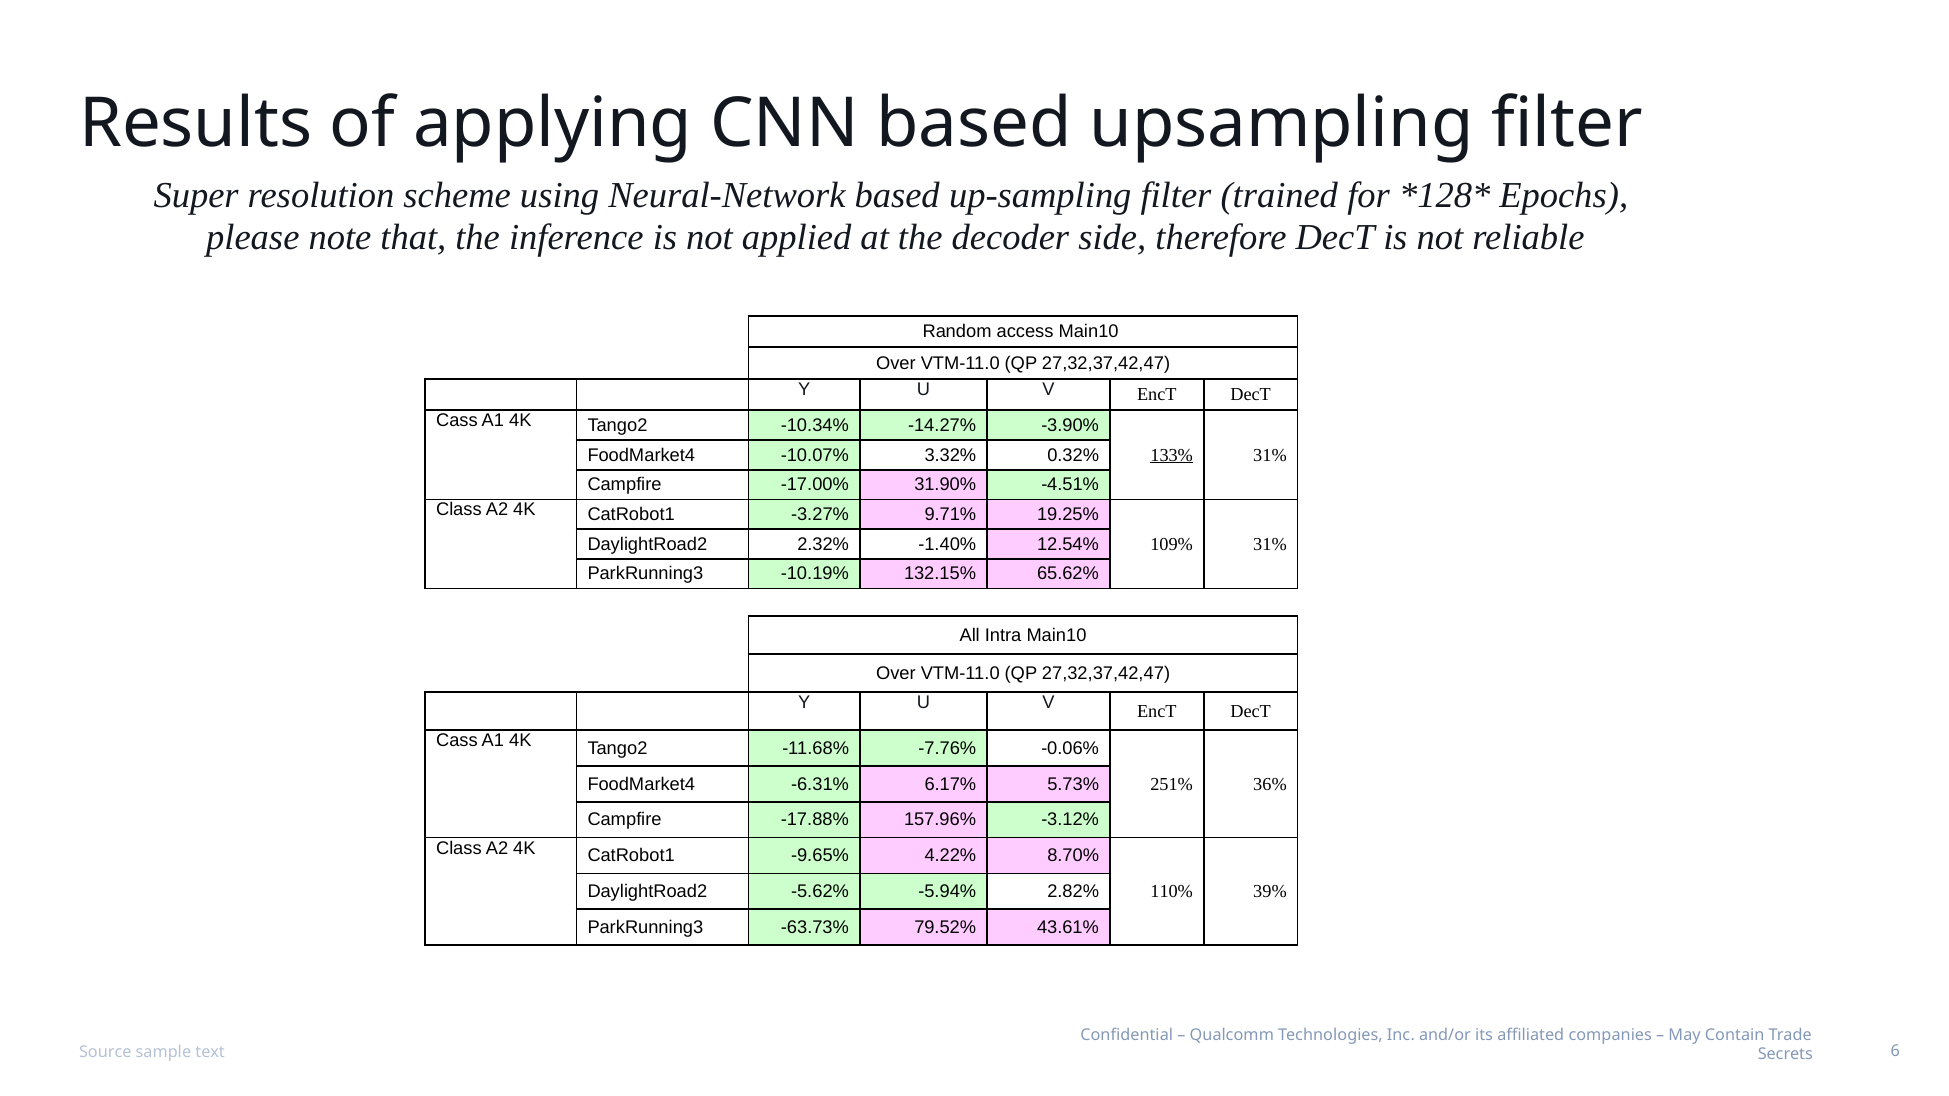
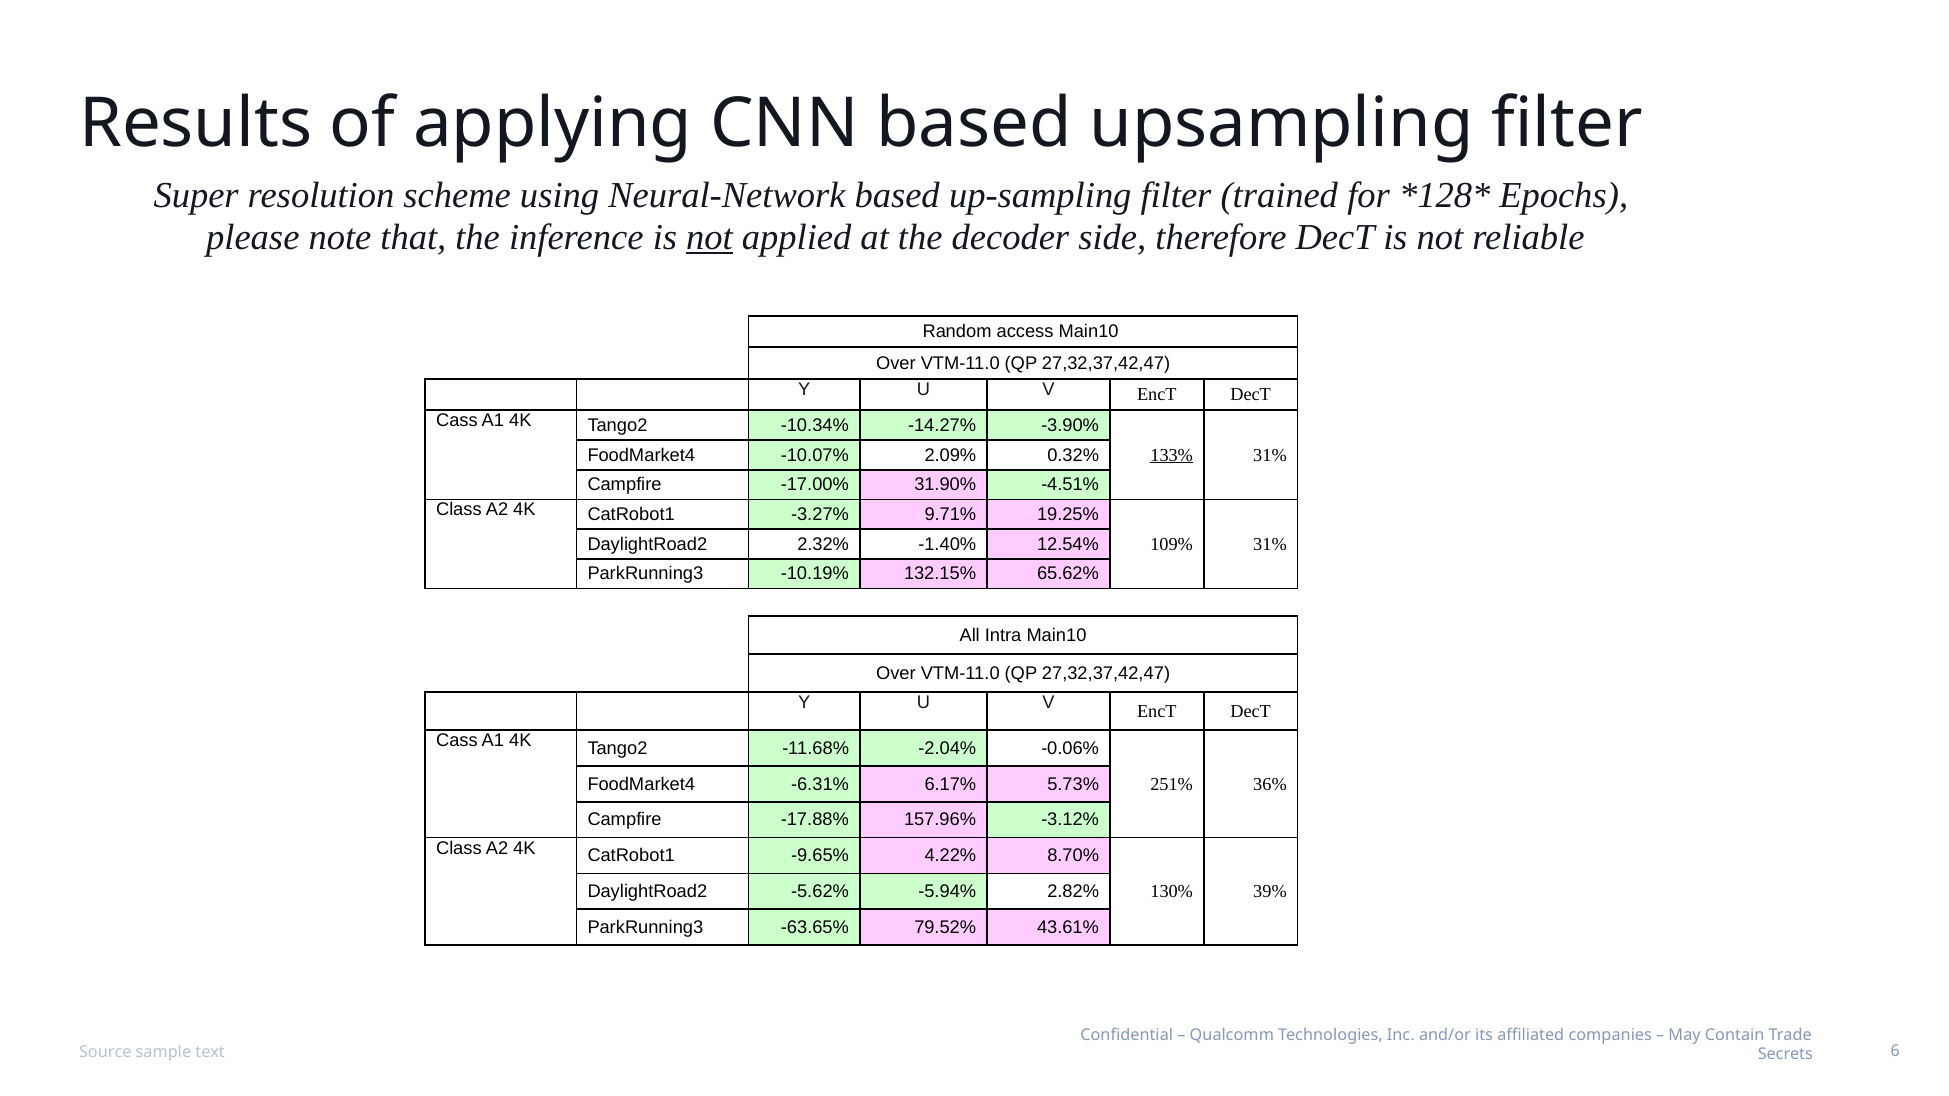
not underline: none -> present (709, 238)
3.32%: 3.32% -> 2.09% (950, 455)
-7.76%: -7.76% -> -2.04% (947, 748)
110%: 110% -> 130% (1172, 892)
-63.73%: -63.73% -> -63.65% (815, 928)
